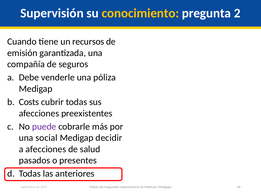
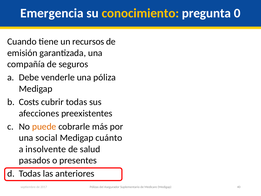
Supervisión: Supervisión -> Emergencia (52, 13)
2: 2 -> 0 (237, 13)
puede colour: purple -> orange (44, 126)
decidir: decidir -> cuánto (109, 138)
a afecciones: afecciones -> insolvente (46, 149)
